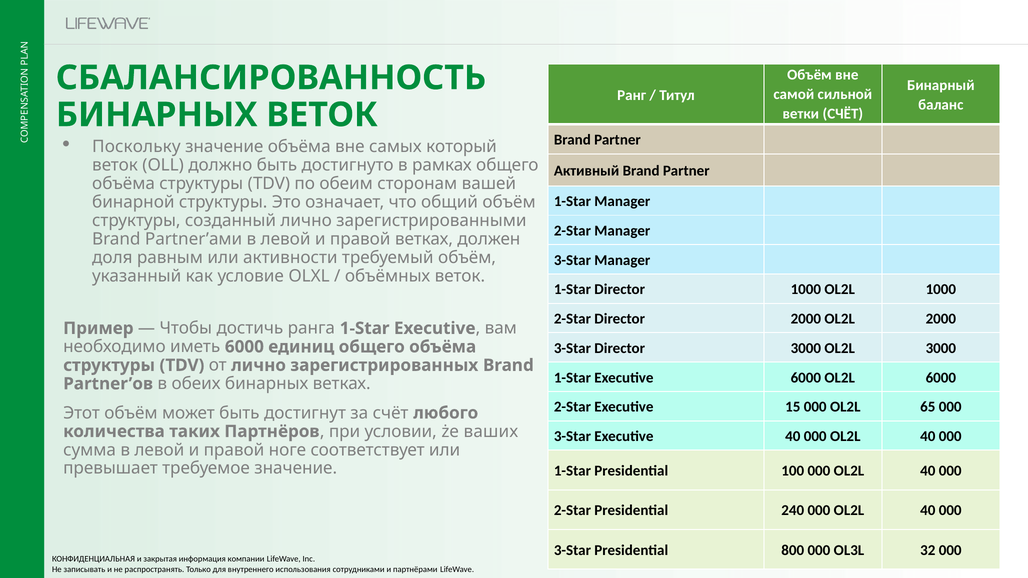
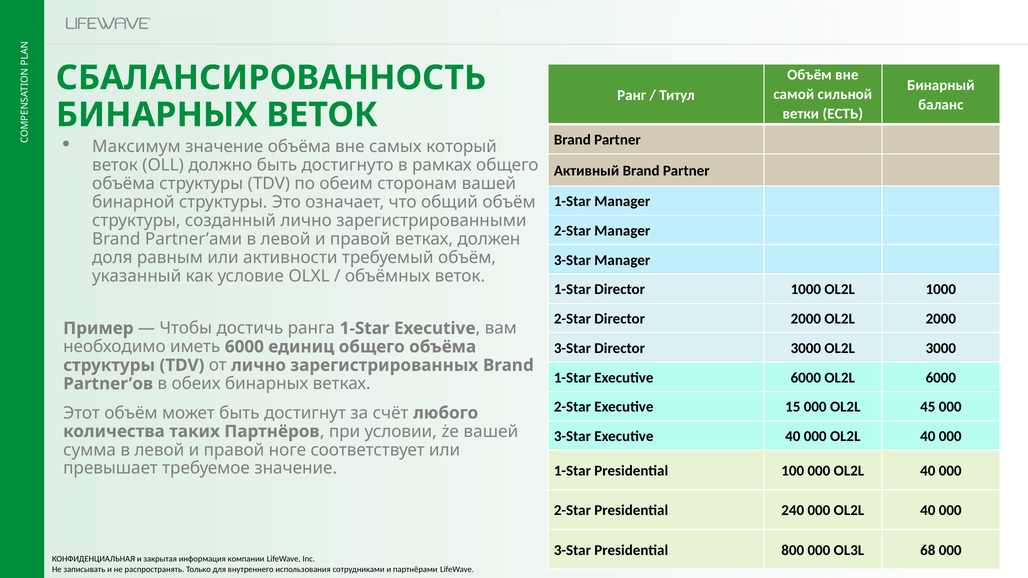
ветки СЧЁТ: СЧЁТ -> ЕСТЬ (843, 114)
Поскольку: Поскольку -> Максимум (136, 147)
65: 65 -> 45 (928, 407)
że ваших: ваших -> вашей (491, 432)
32: 32 -> 68 (928, 550)
